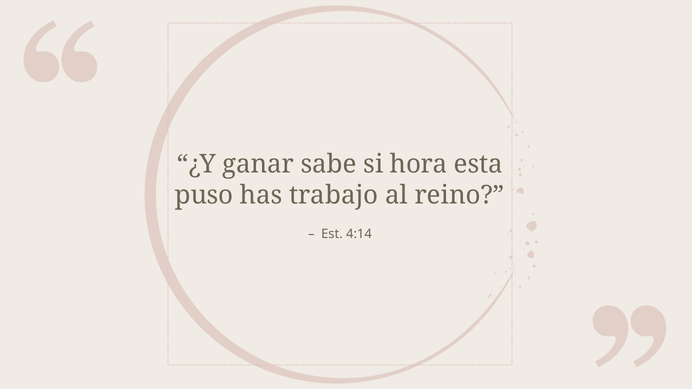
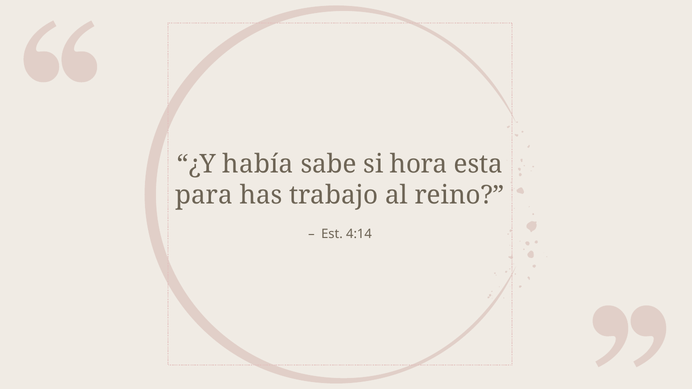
ganar: ganar -> había (258, 164)
puso: puso -> para (204, 195)
